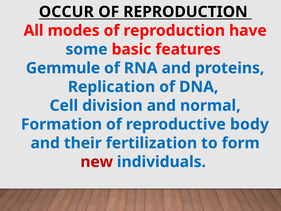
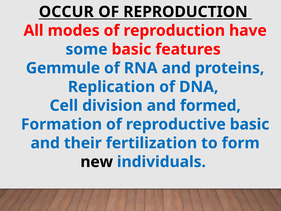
normal: normal -> formed (210, 105)
reproductive body: body -> basic (250, 124)
new colour: red -> black (97, 162)
